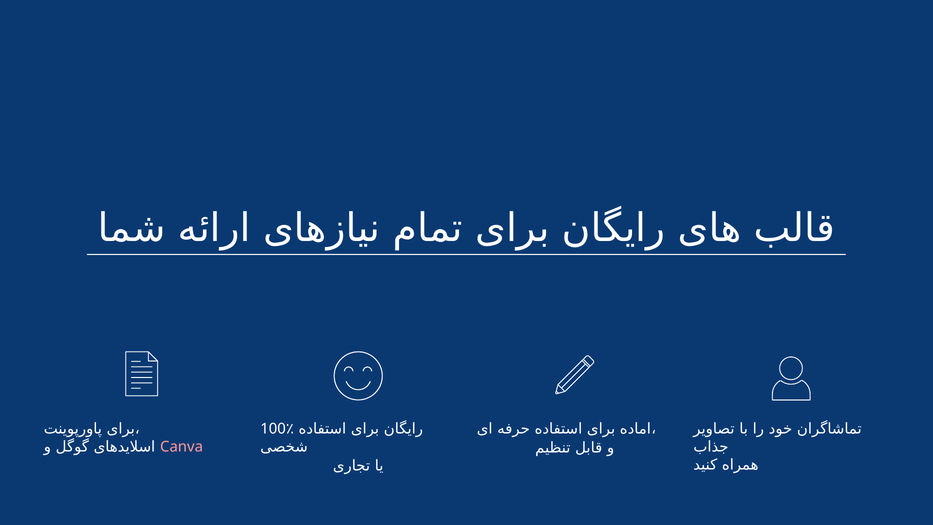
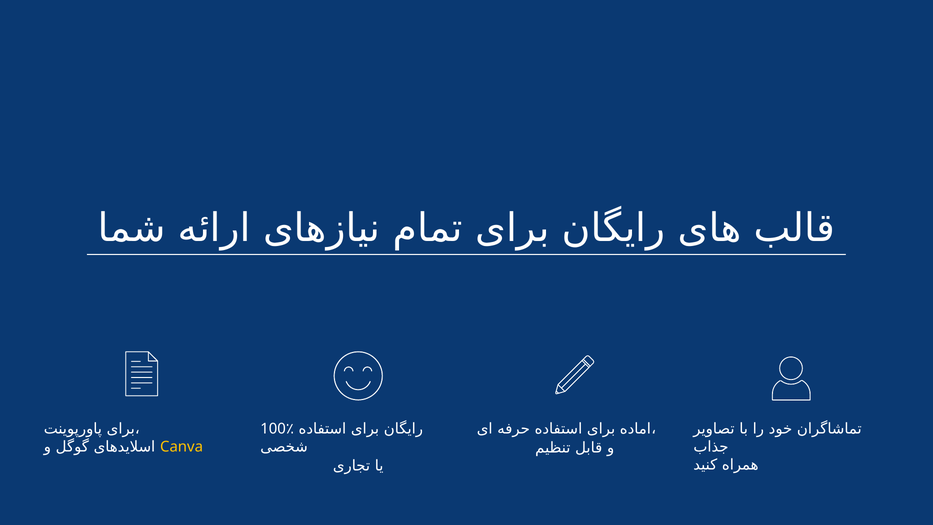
Canva colour: pink -> yellow (182, 447)
